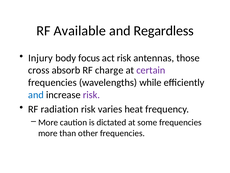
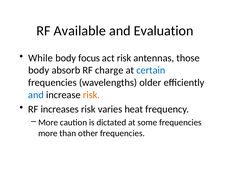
Regardless: Regardless -> Evaluation (164, 31)
Injury: Injury -> While (41, 58)
cross: cross -> body (39, 70)
certain colour: purple -> blue (151, 70)
while: while -> older (150, 82)
risk colour: purple -> orange (91, 95)
radiation: radiation -> increases (60, 109)
